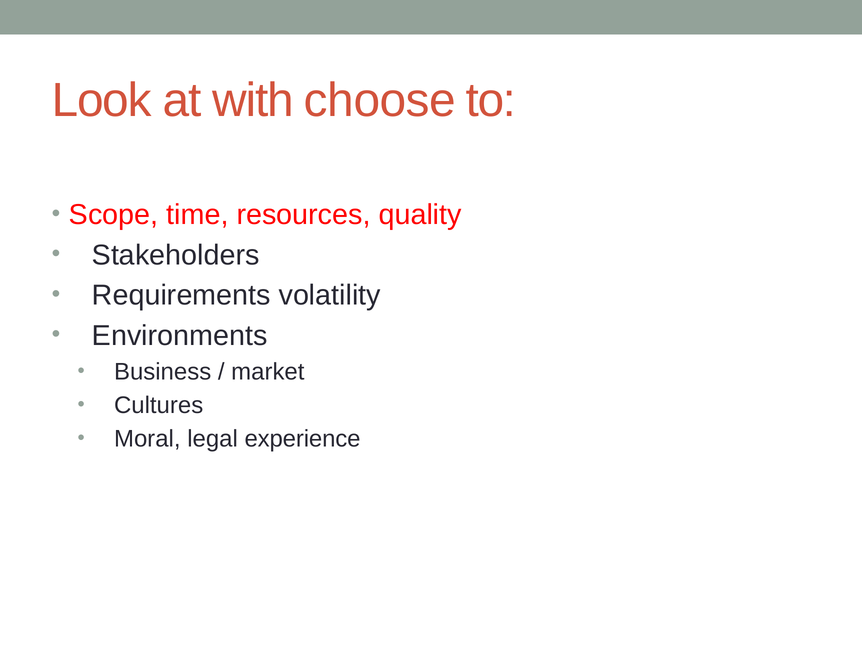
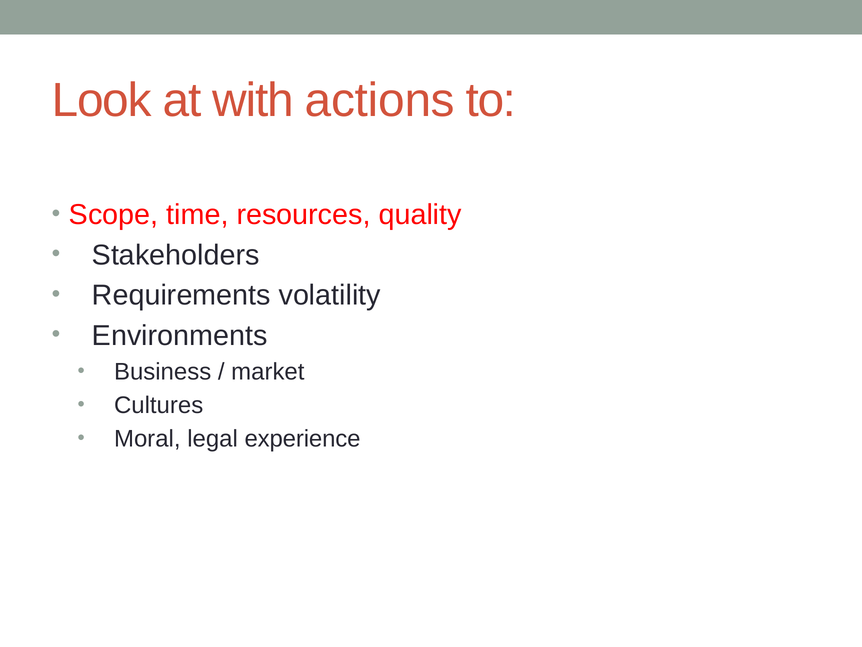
choose: choose -> actions (380, 100)
